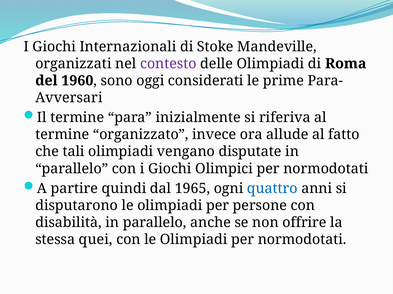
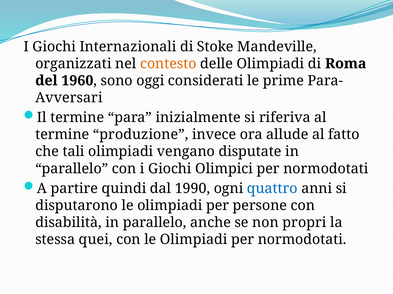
contesto colour: purple -> orange (168, 64)
organizzato: organizzato -> produzione (141, 135)
1965: 1965 -> 1990 (192, 189)
offrire: offrire -> propri (304, 223)
